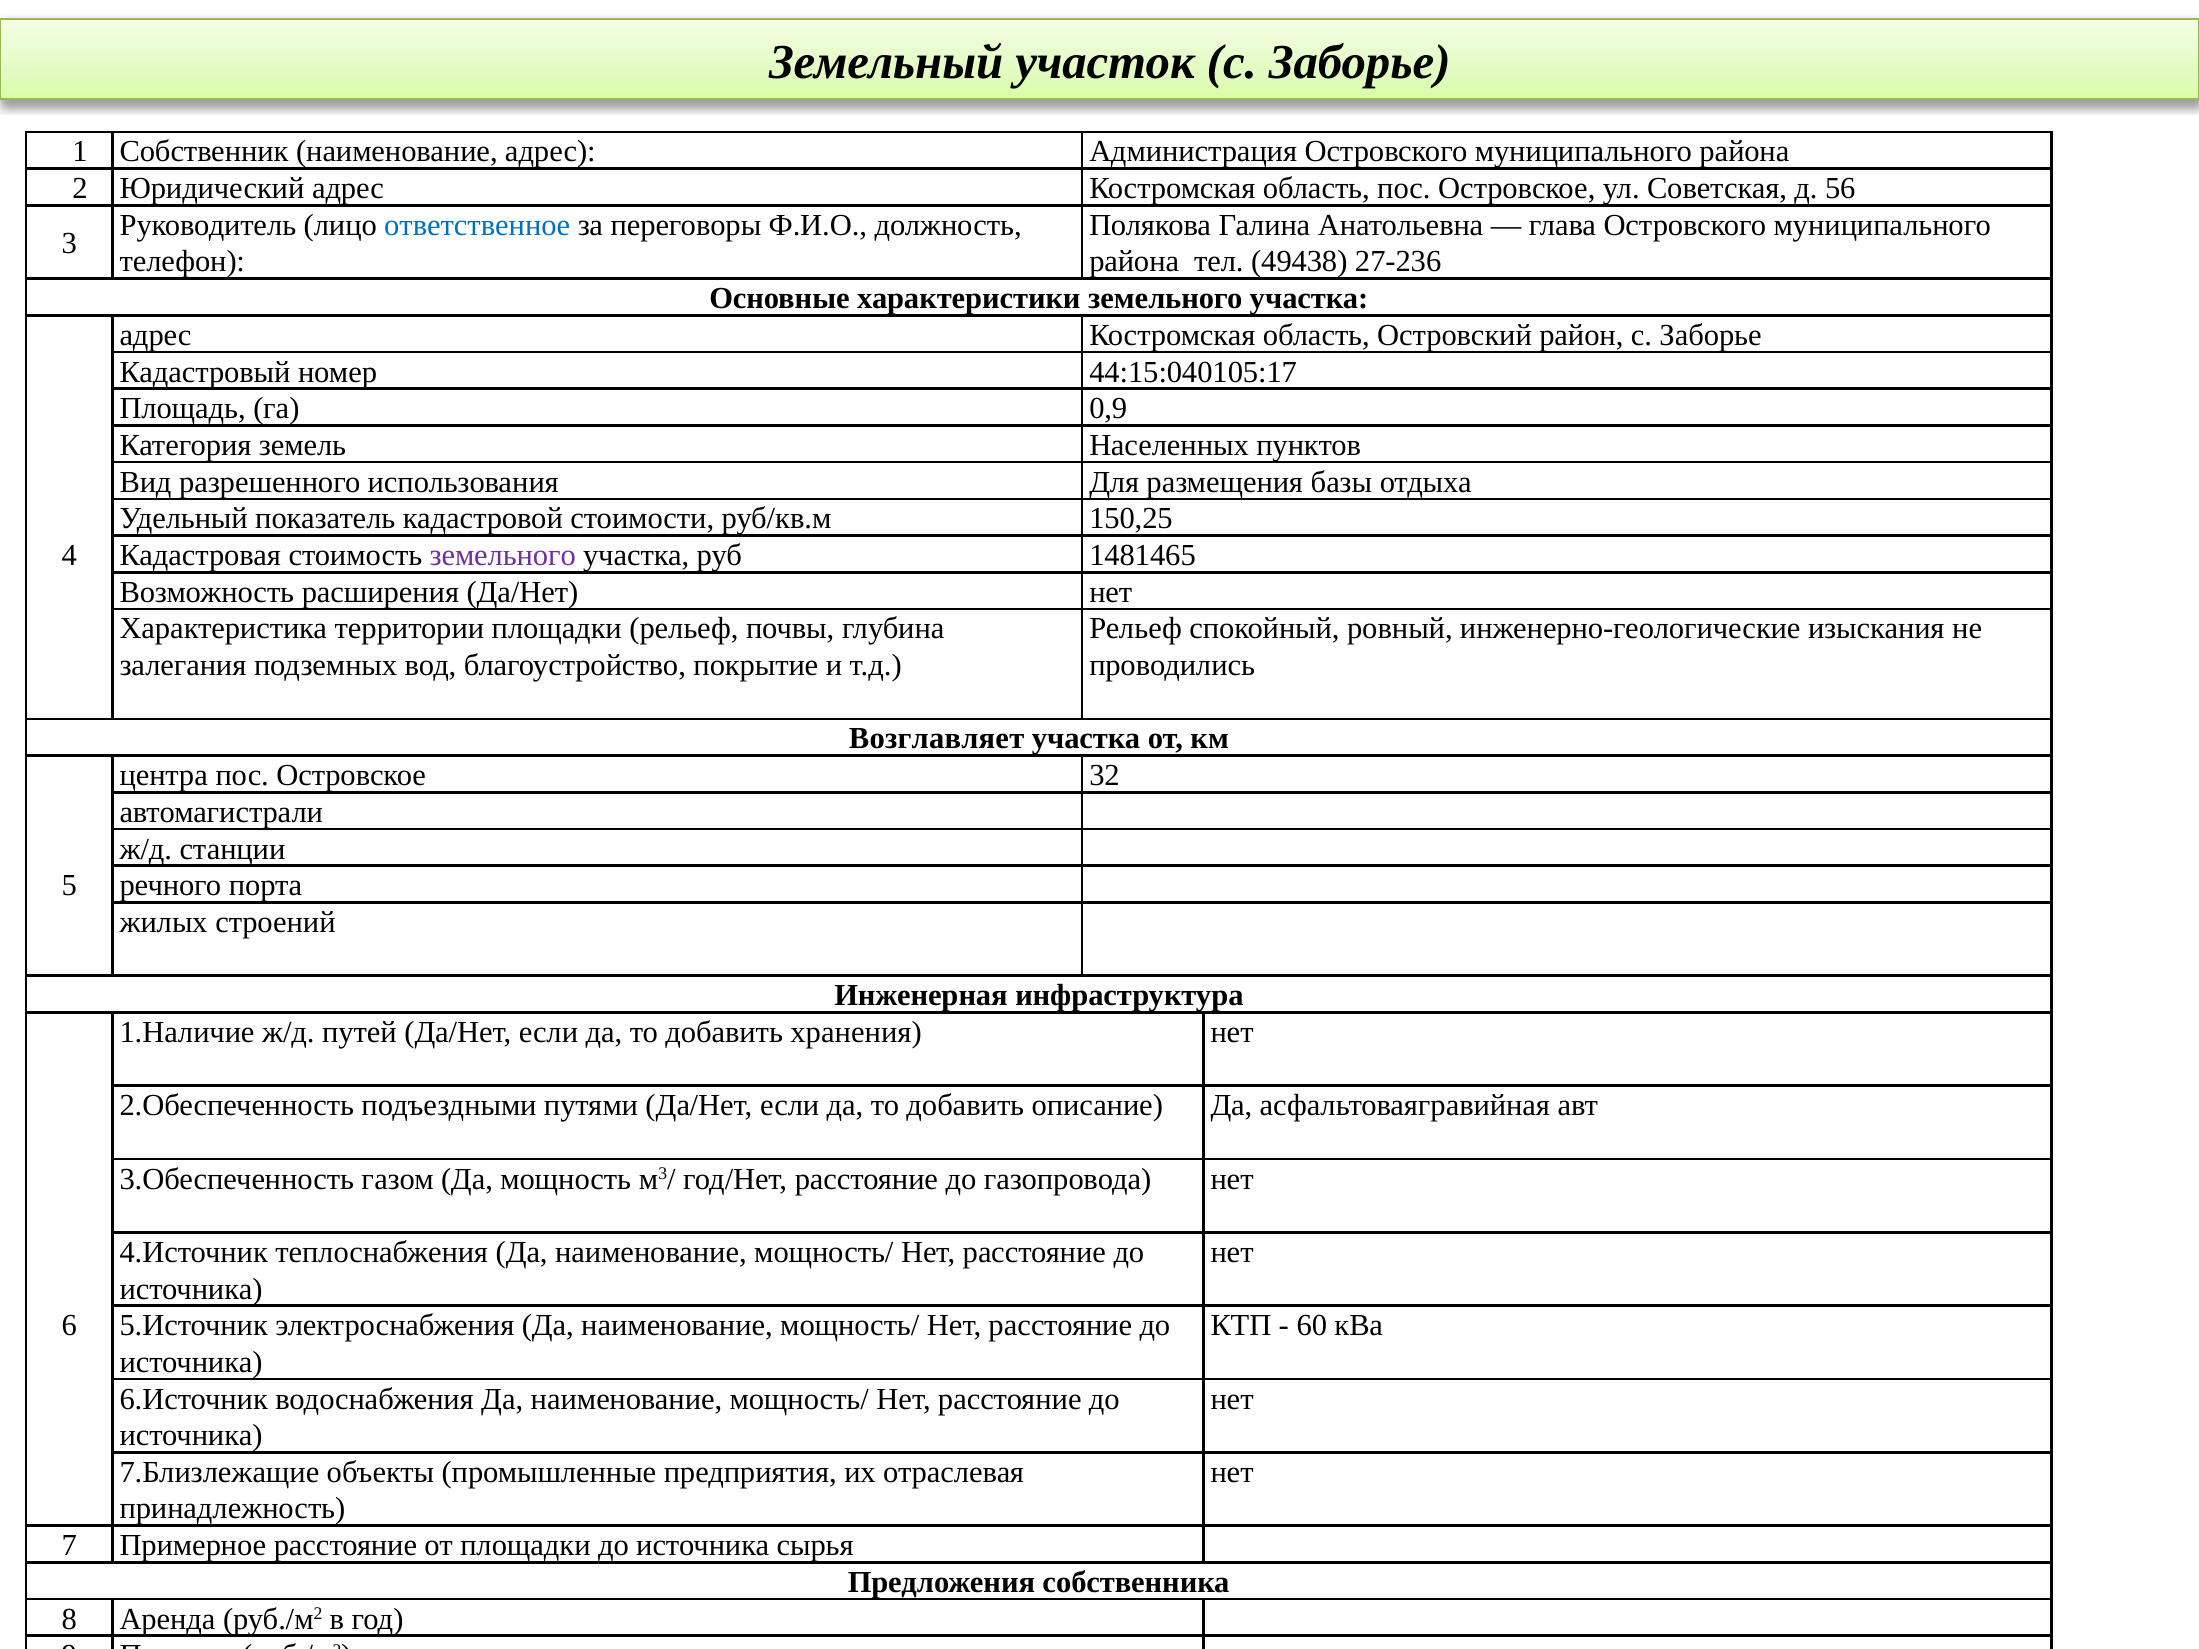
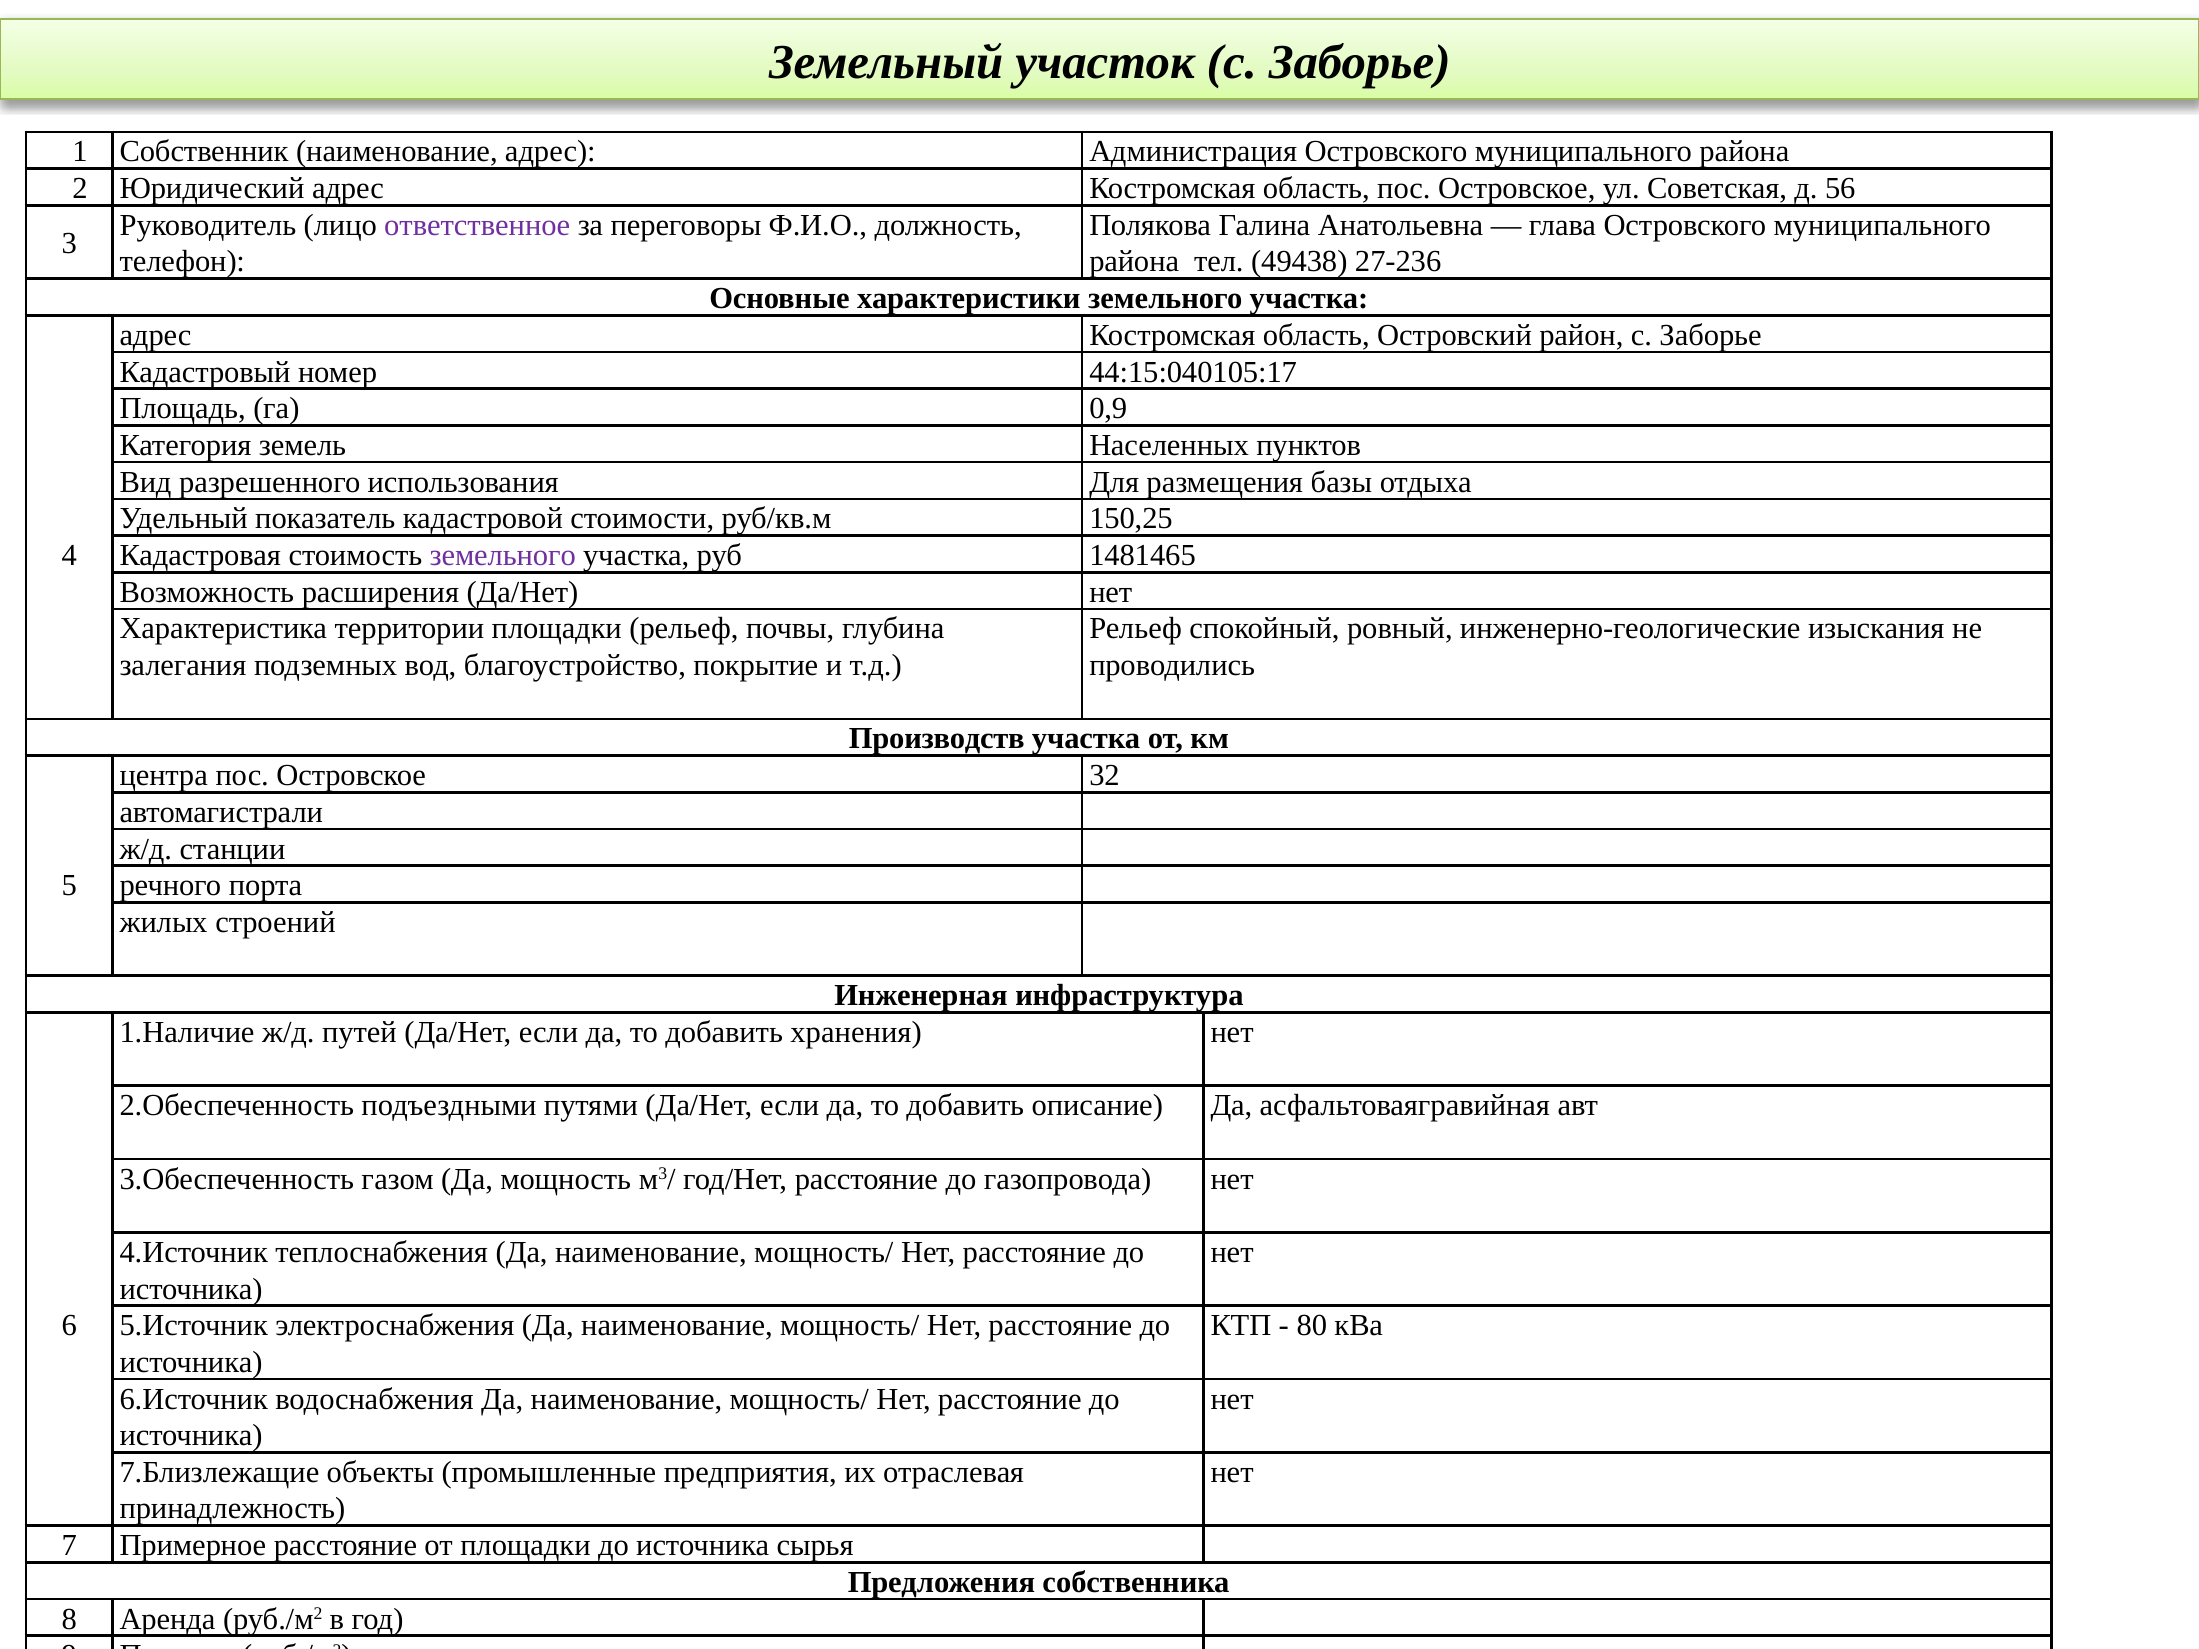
ответственное colour: blue -> purple (477, 225)
Возглавляет: Возглавляет -> Производств (937, 739)
60: 60 -> 80 (1312, 1326)
